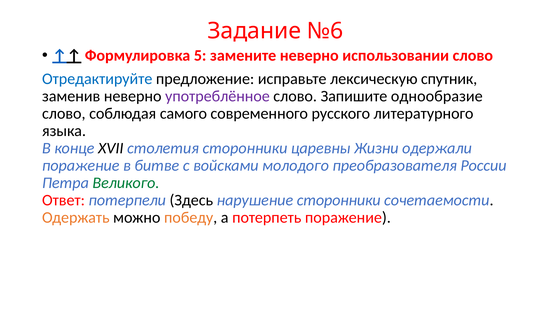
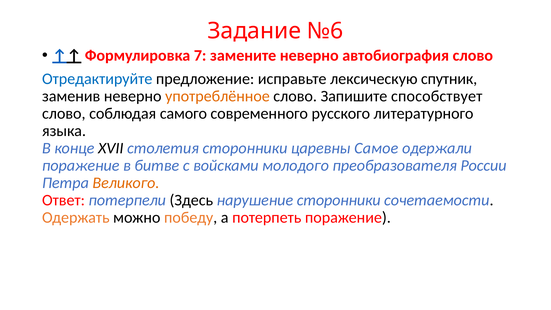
5: 5 -> 7 (200, 56)
использовании: использовании -> автобиография (396, 56)
употреблённое colour: purple -> orange (217, 96)
однообразие: однообразие -> способствует (437, 96)
Жизни: Жизни -> Самое (376, 148)
Великого colour: green -> orange (126, 183)
